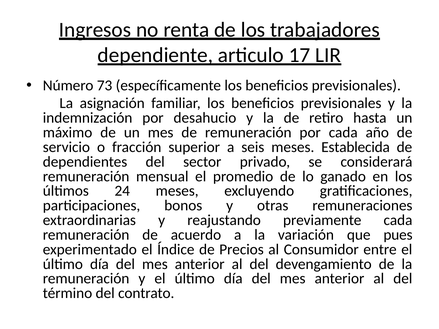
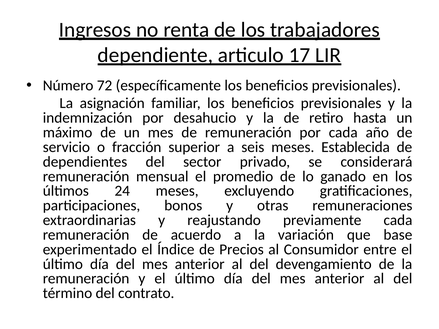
73: 73 -> 72 (105, 86)
pues: pues -> base (398, 235)
